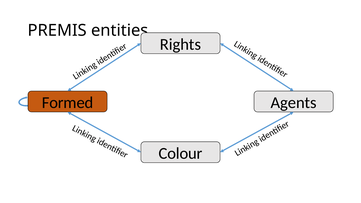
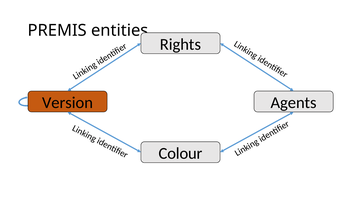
Formed: Formed -> Version (68, 103)
